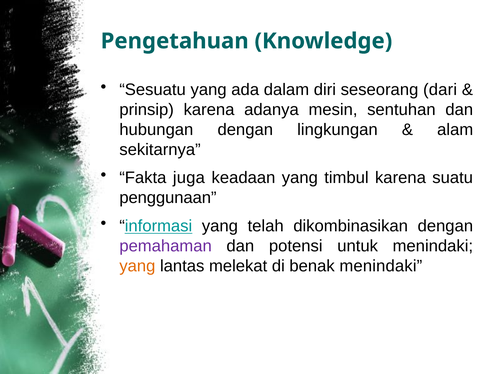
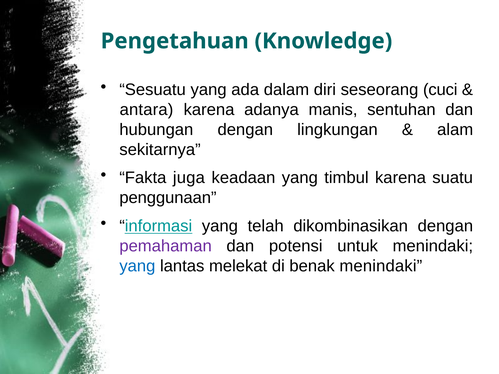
dari: dari -> cuci (440, 90)
prinsip: prinsip -> antara (147, 110)
mesin: mesin -> manis (333, 110)
yang colour: orange -> blue (137, 266)
